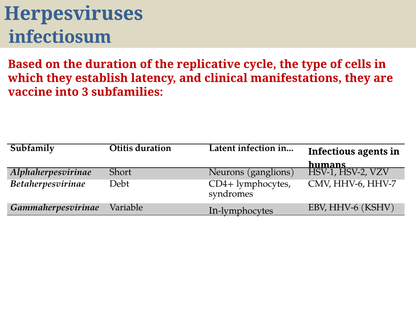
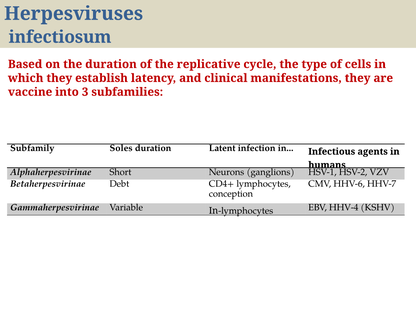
Otitis: Otitis -> Soles (121, 148)
syndromes: syndromes -> conception (231, 194)
EBV HHV-6: HHV-6 -> HHV-4 (344, 208)
